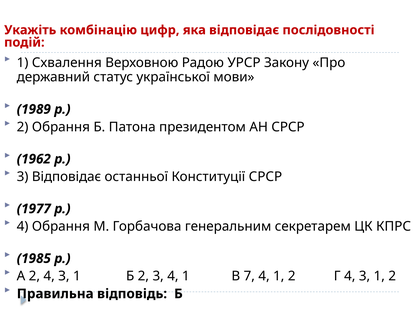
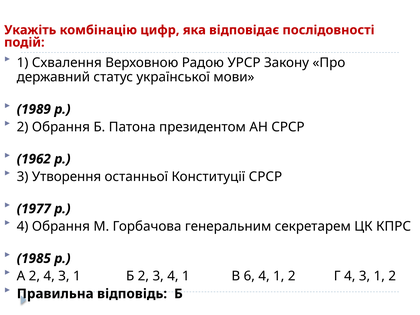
3 Відповідає: Відповідає -> Утворення (67, 177)
7: 7 -> 6 (249, 276)
